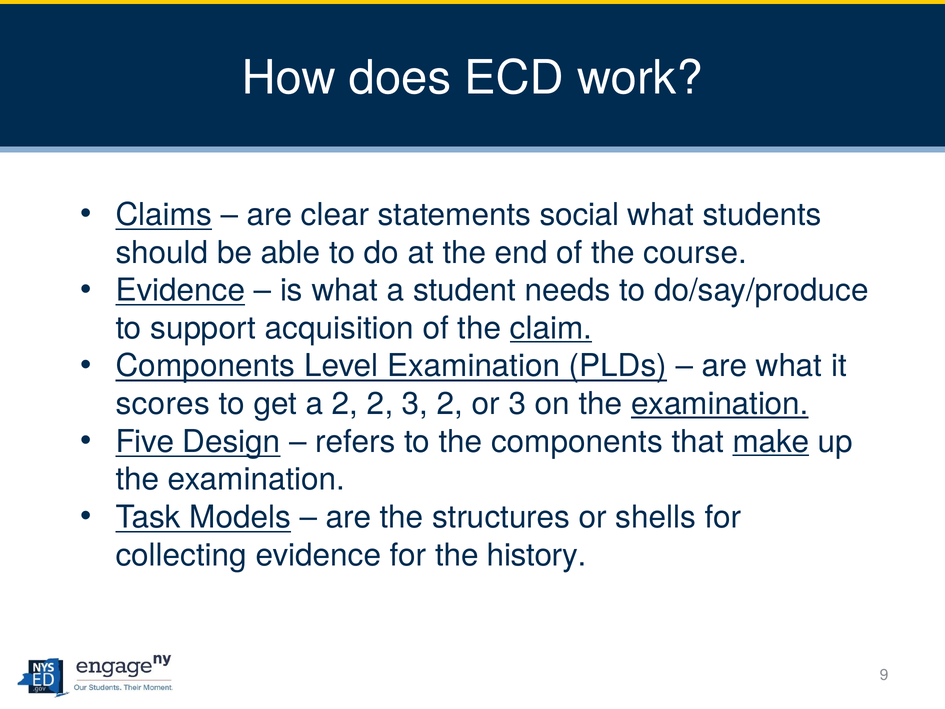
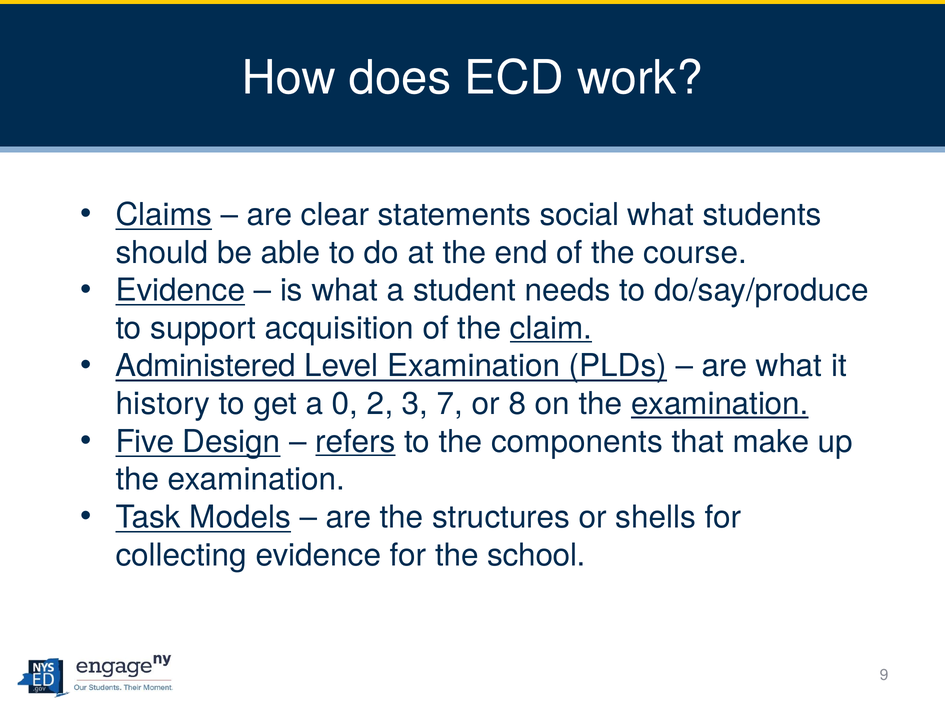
Components: Components -> Administered (206, 366)
scores: scores -> history (163, 404)
a 2: 2 -> 0 (345, 404)
3 2: 2 -> 7 (450, 404)
or 3: 3 -> 8 (517, 404)
refers underline: none -> present (355, 442)
make underline: present -> none (771, 442)
history: history -> school (537, 555)
